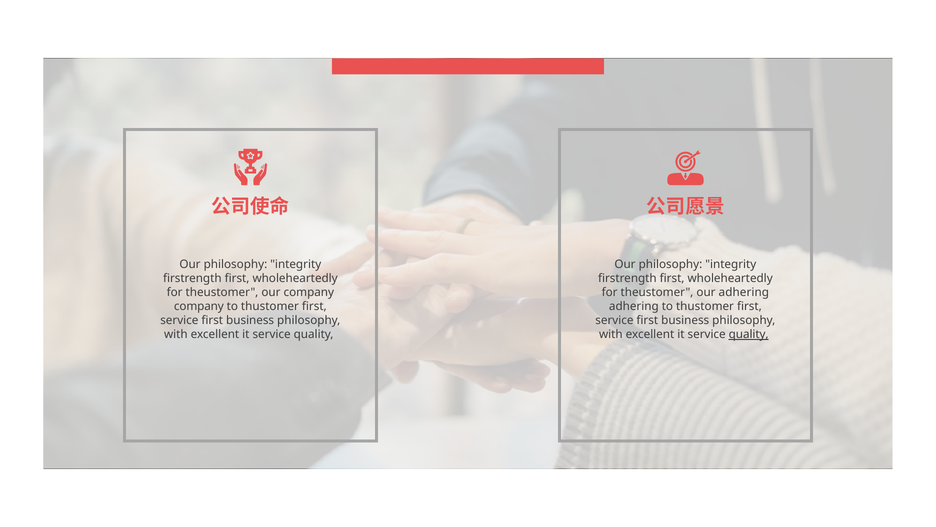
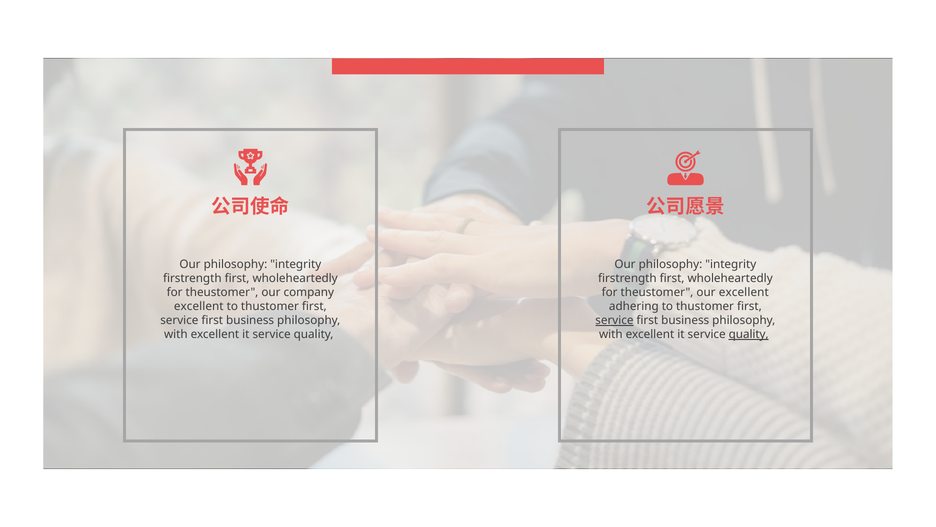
our adhering: adhering -> excellent (744, 292)
company: company -> excellent (199, 306)
service underline: none -> present (614, 320)
